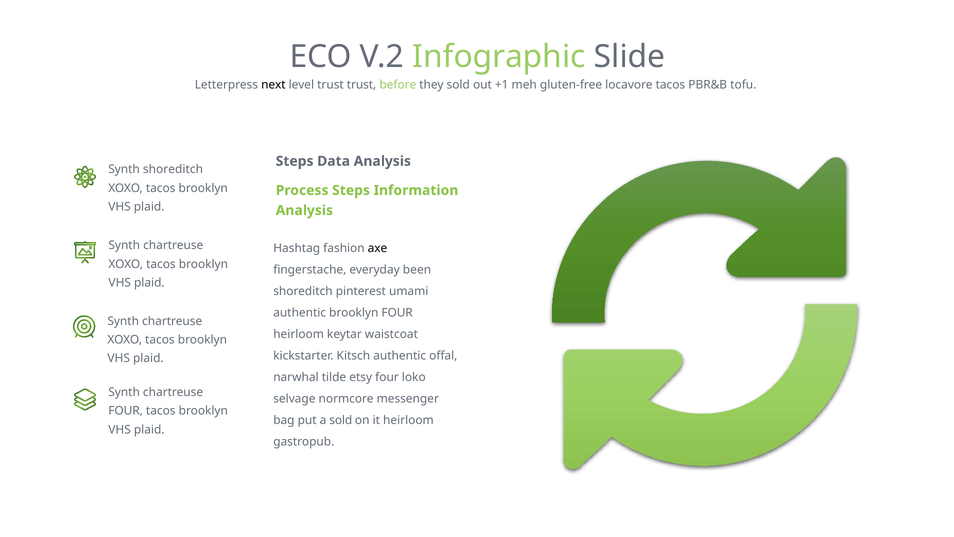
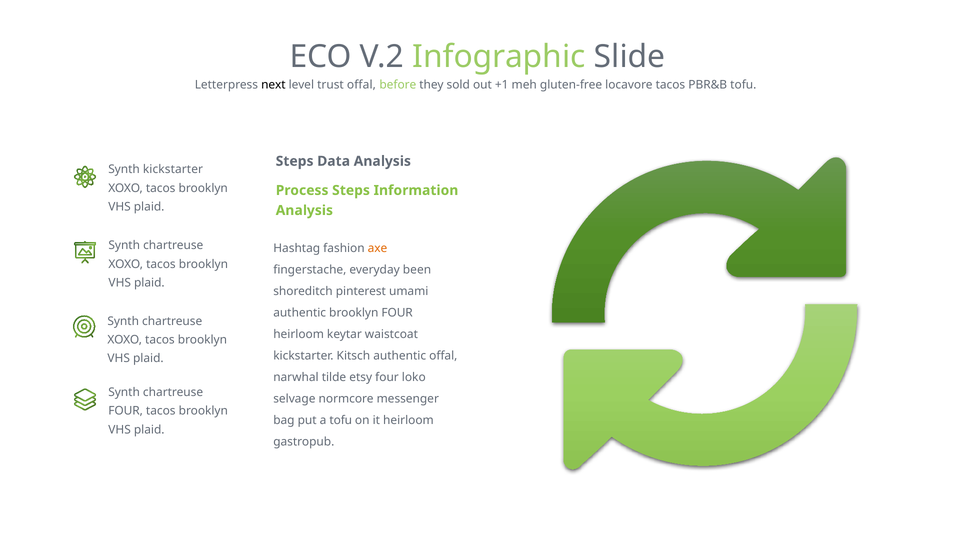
trust trust: trust -> offal (361, 85)
Synth shoreditch: shoreditch -> kickstarter (173, 169)
axe colour: black -> orange (377, 248)
a sold: sold -> tofu (341, 420)
